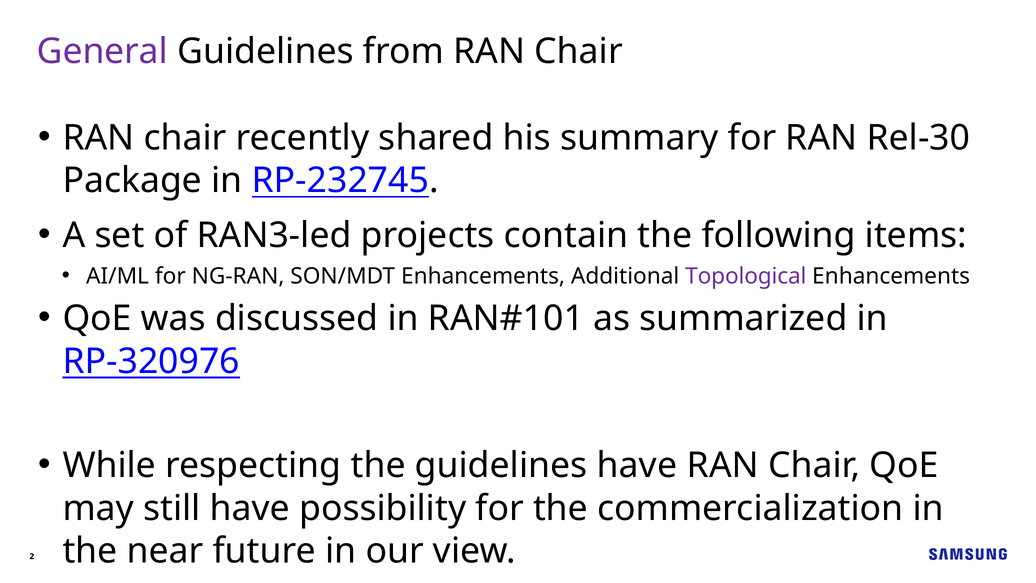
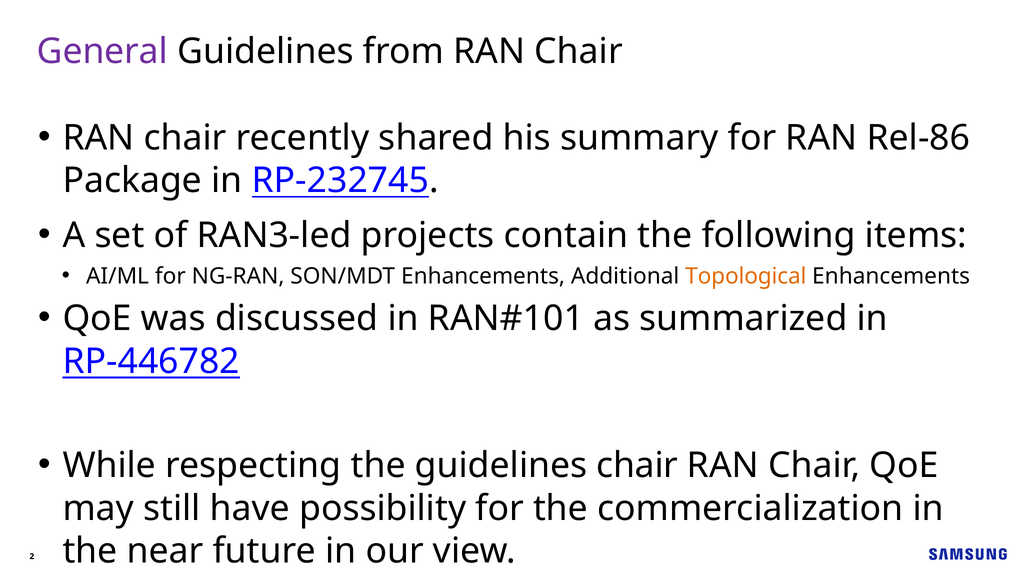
Rel-30: Rel-30 -> Rel-86 (918, 138)
Topological colour: purple -> orange (746, 276)
RP-320976: RP-320976 -> RP-446782 (151, 361)
guidelines have: have -> chair (637, 465)
